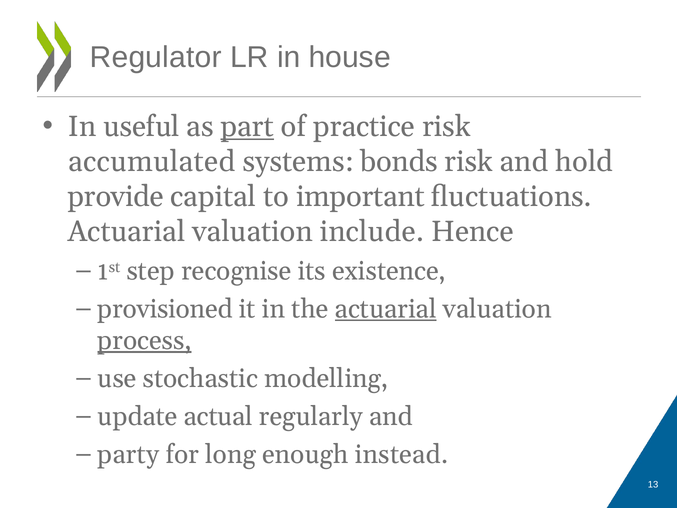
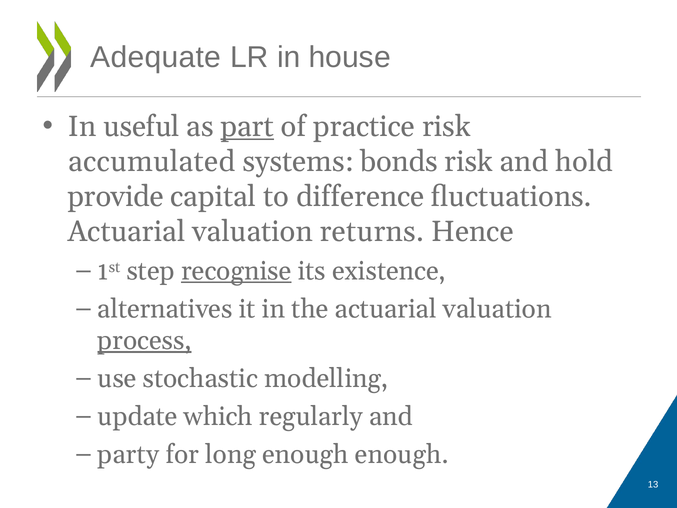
Regulator: Regulator -> Adequate (156, 58)
important: important -> difference (360, 197)
include: include -> returns (372, 232)
recognise underline: none -> present (236, 271)
provisioned: provisioned -> alternatives (165, 309)
actuarial underline: present -> none (386, 309)
actual: actual -> which (218, 416)
enough instead: instead -> enough (402, 454)
